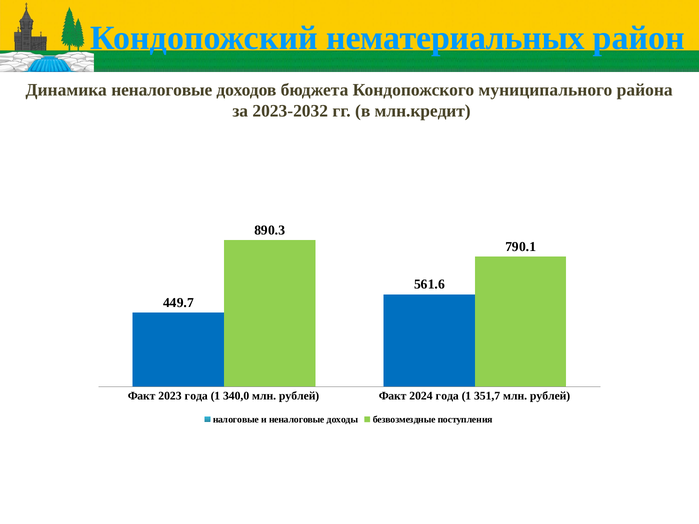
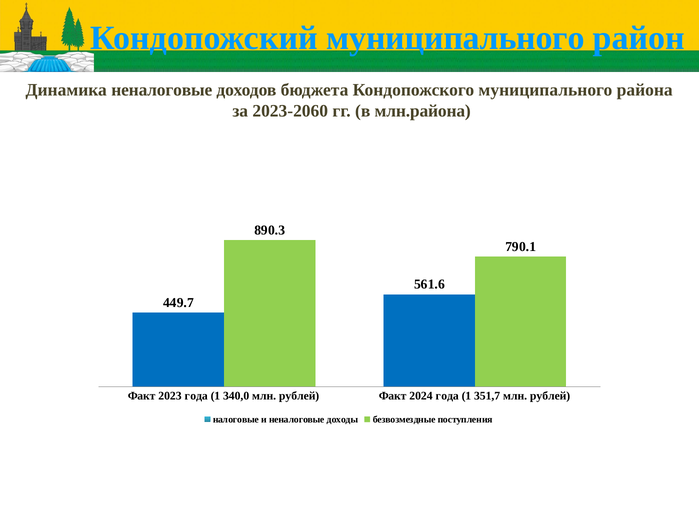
Кондопожский нематериальных: нематериальных -> муниципального (455, 38)
2023-2032: 2023-2032 -> 2023-2060 (290, 111)
млн.кредит: млн.кредит -> млн.района (423, 111)
